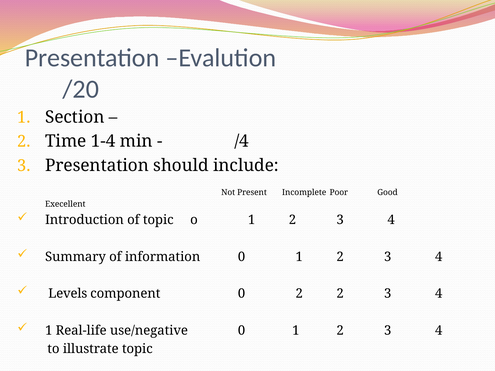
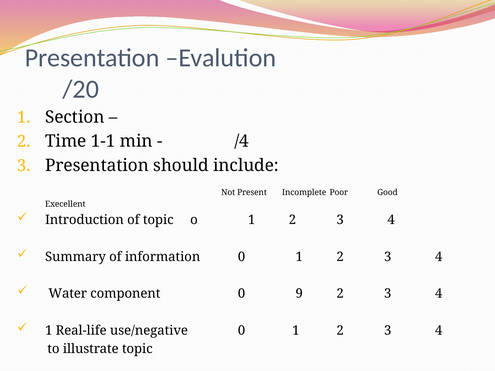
1-4: 1-4 -> 1-1 (103, 141)
Levels: Levels -> Water (68, 294)
0 2: 2 -> 9 (299, 294)
